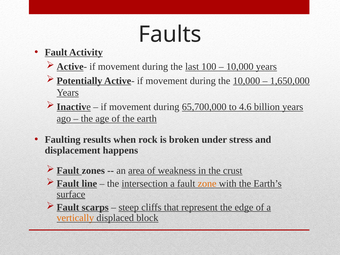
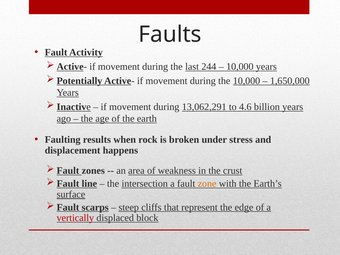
100: 100 -> 244 (209, 67)
65,700,000: 65,700,000 -> 13,062,291 (204, 107)
vertically colour: orange -> red (75, 218)
